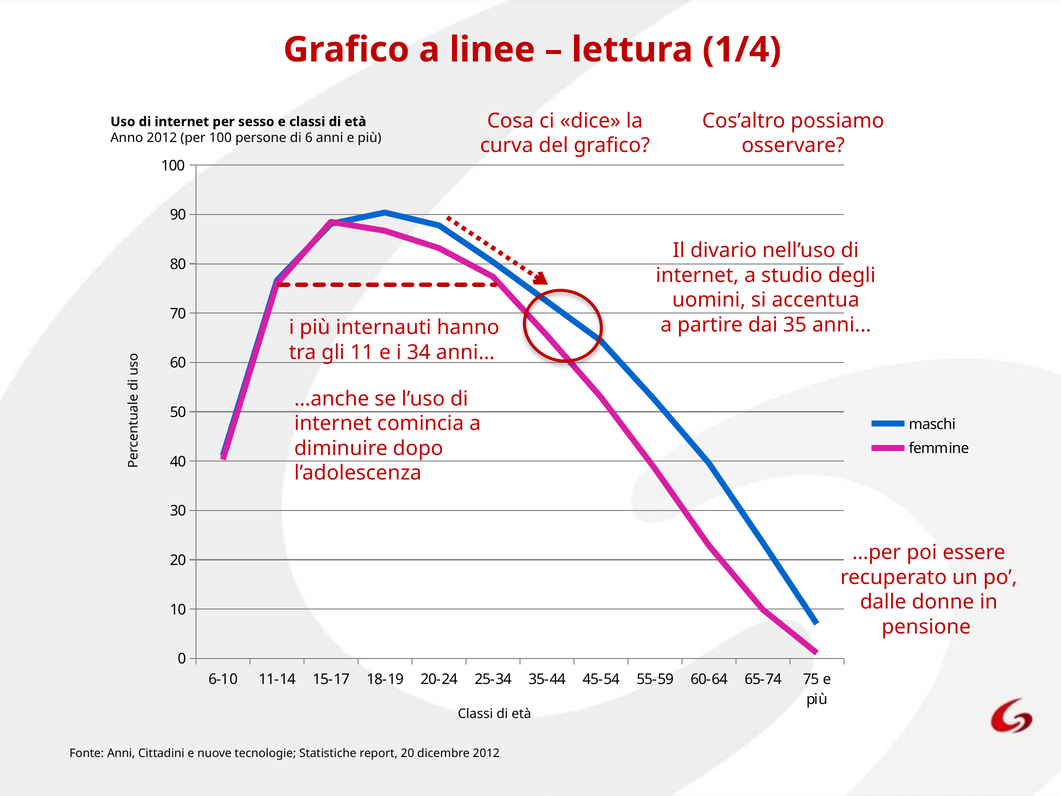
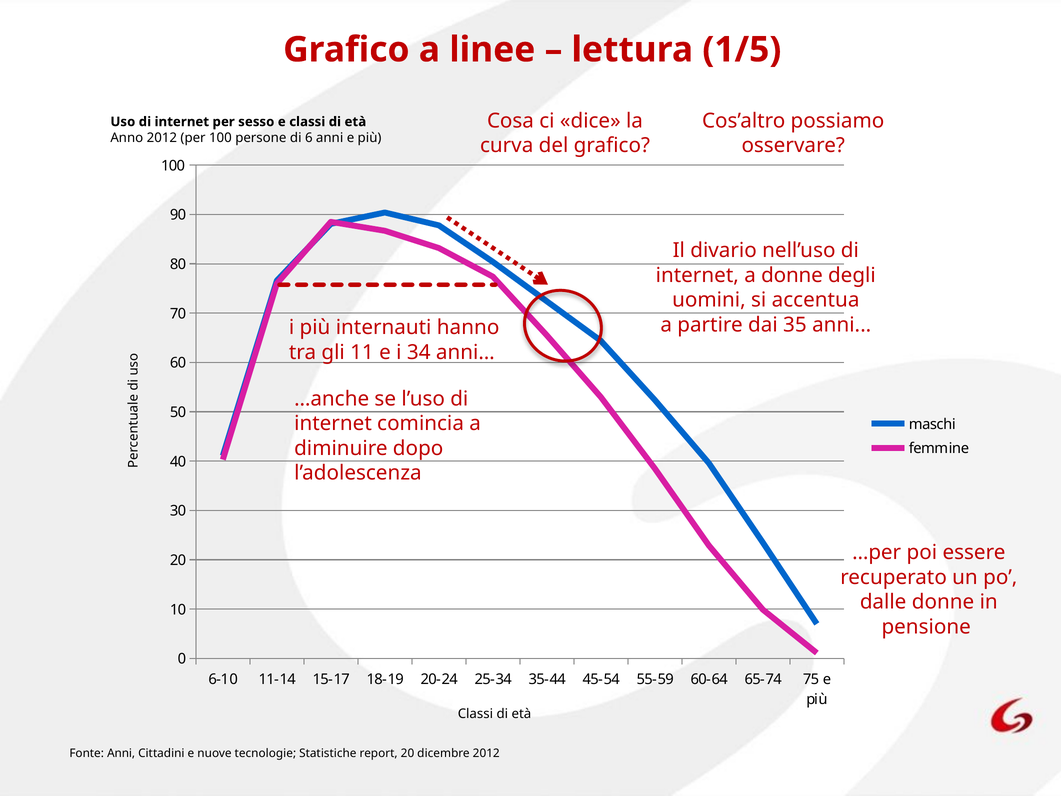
1/4: 1/4 -> 1/5 (742, 50)
a studio: studio -> donne (792, 275)
